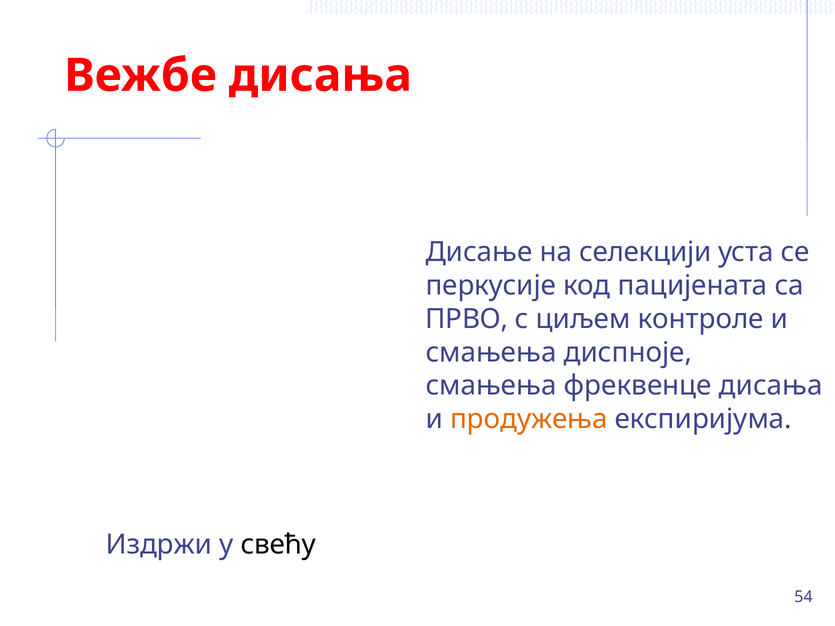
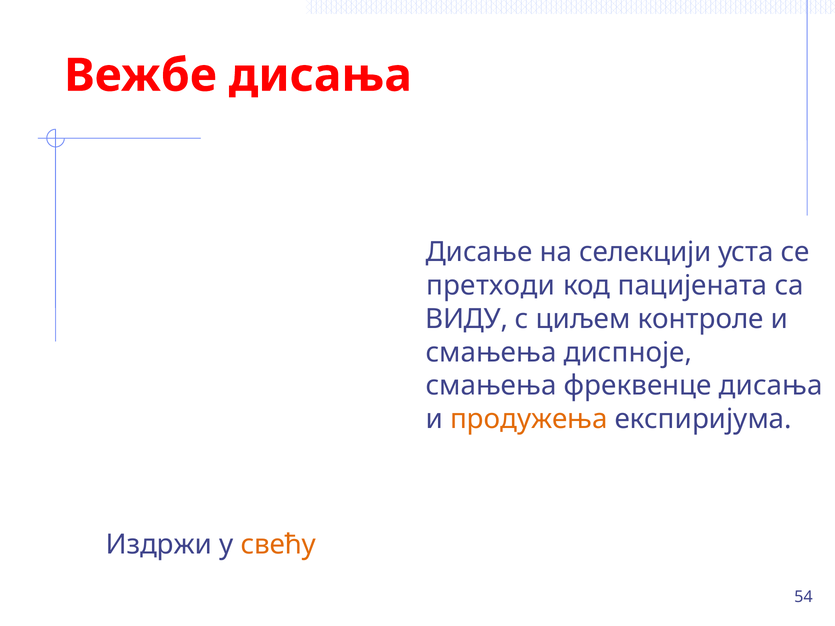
перкусије: перкусије -> претходи (491, 286)
ПРВО: ПРВО -> ВИДУ (467, 319)
свећу colour: black -> orange (278, 545)
